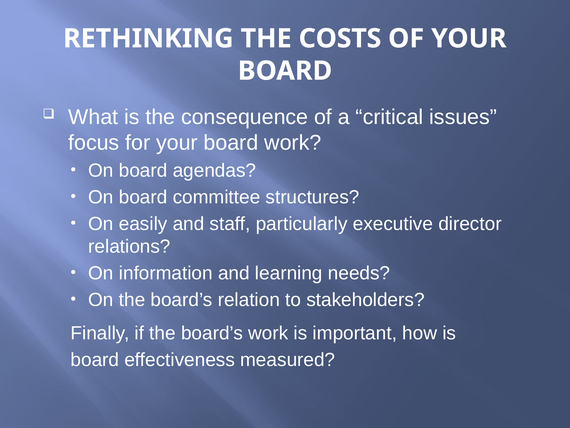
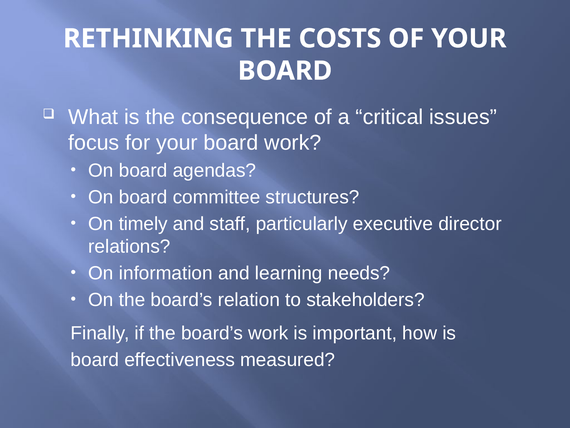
easily: easily -> timely (143, 224)
